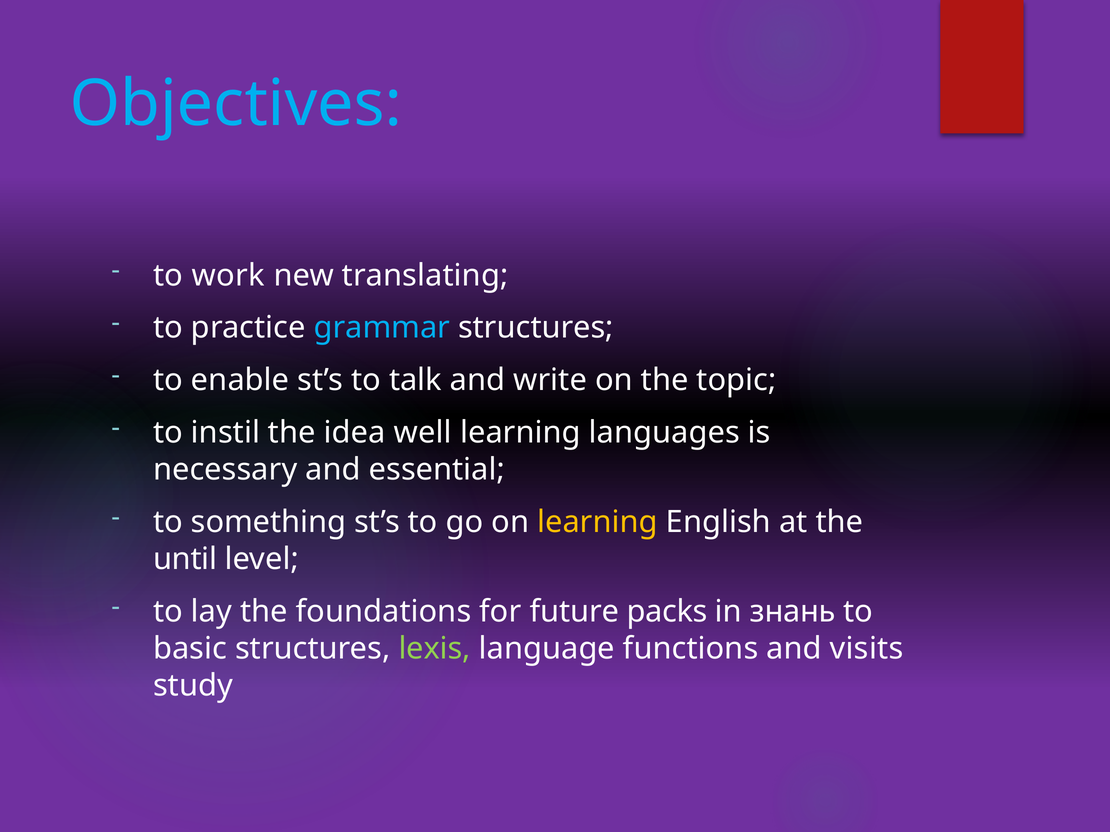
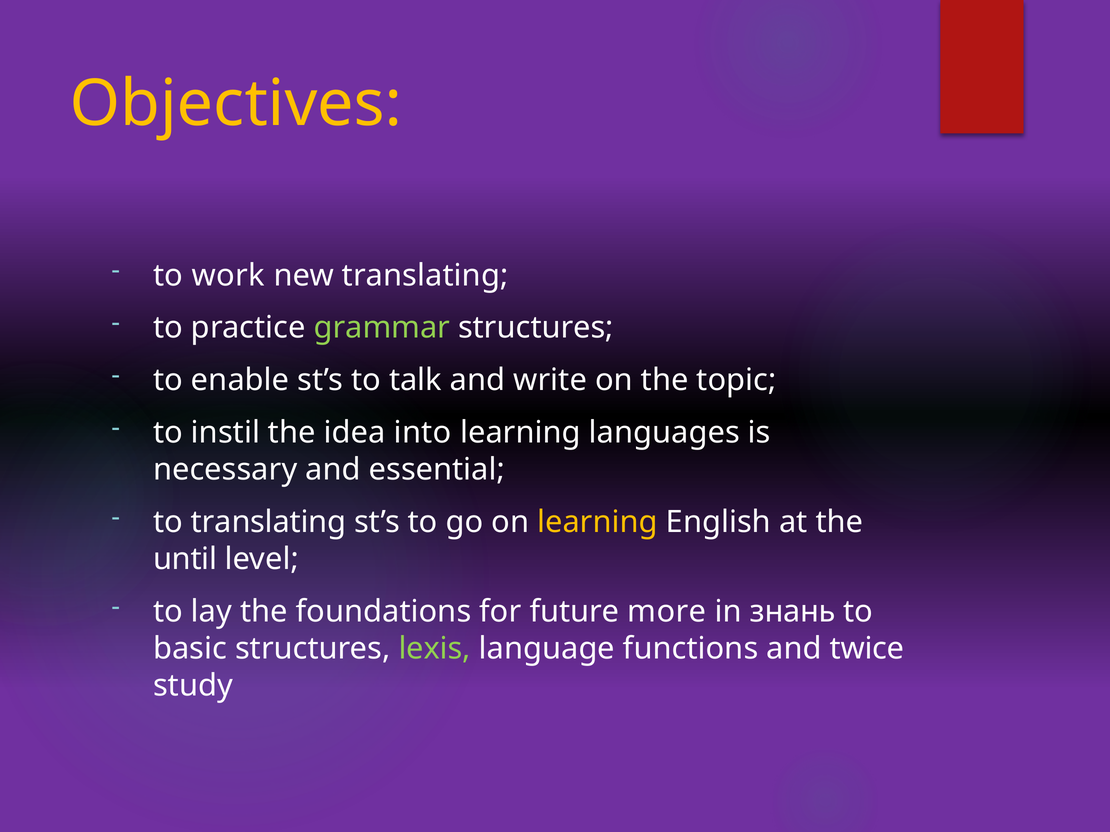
Objectives colour: light blue -> yellow (236, 104)
grammar colour: light blue -> light green (382, 328)
well: well -> into (423, 433)
to something: something -> translating (269, 522)
packs: packs -> more (667, 612)
visits: visits -> twice (867, 649)
